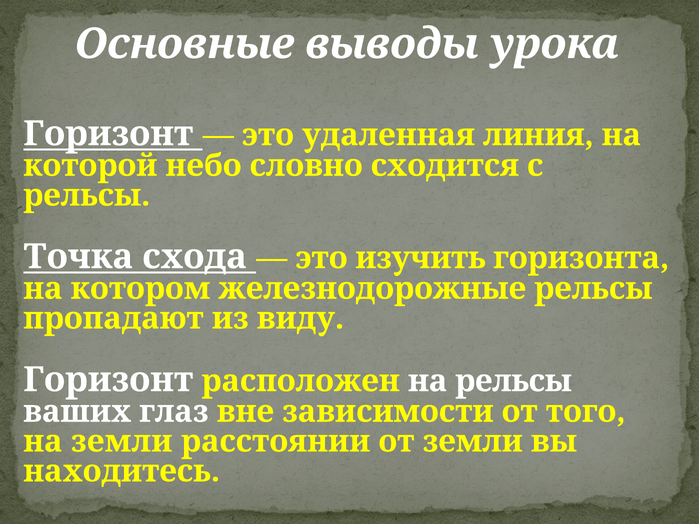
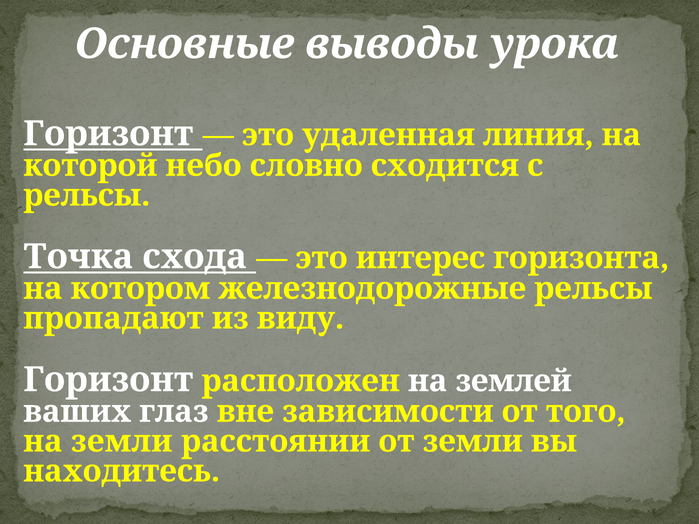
изучить: изучить -> интерес (420, 258)
на рельсы: рельсы -> землей (514, 381)
